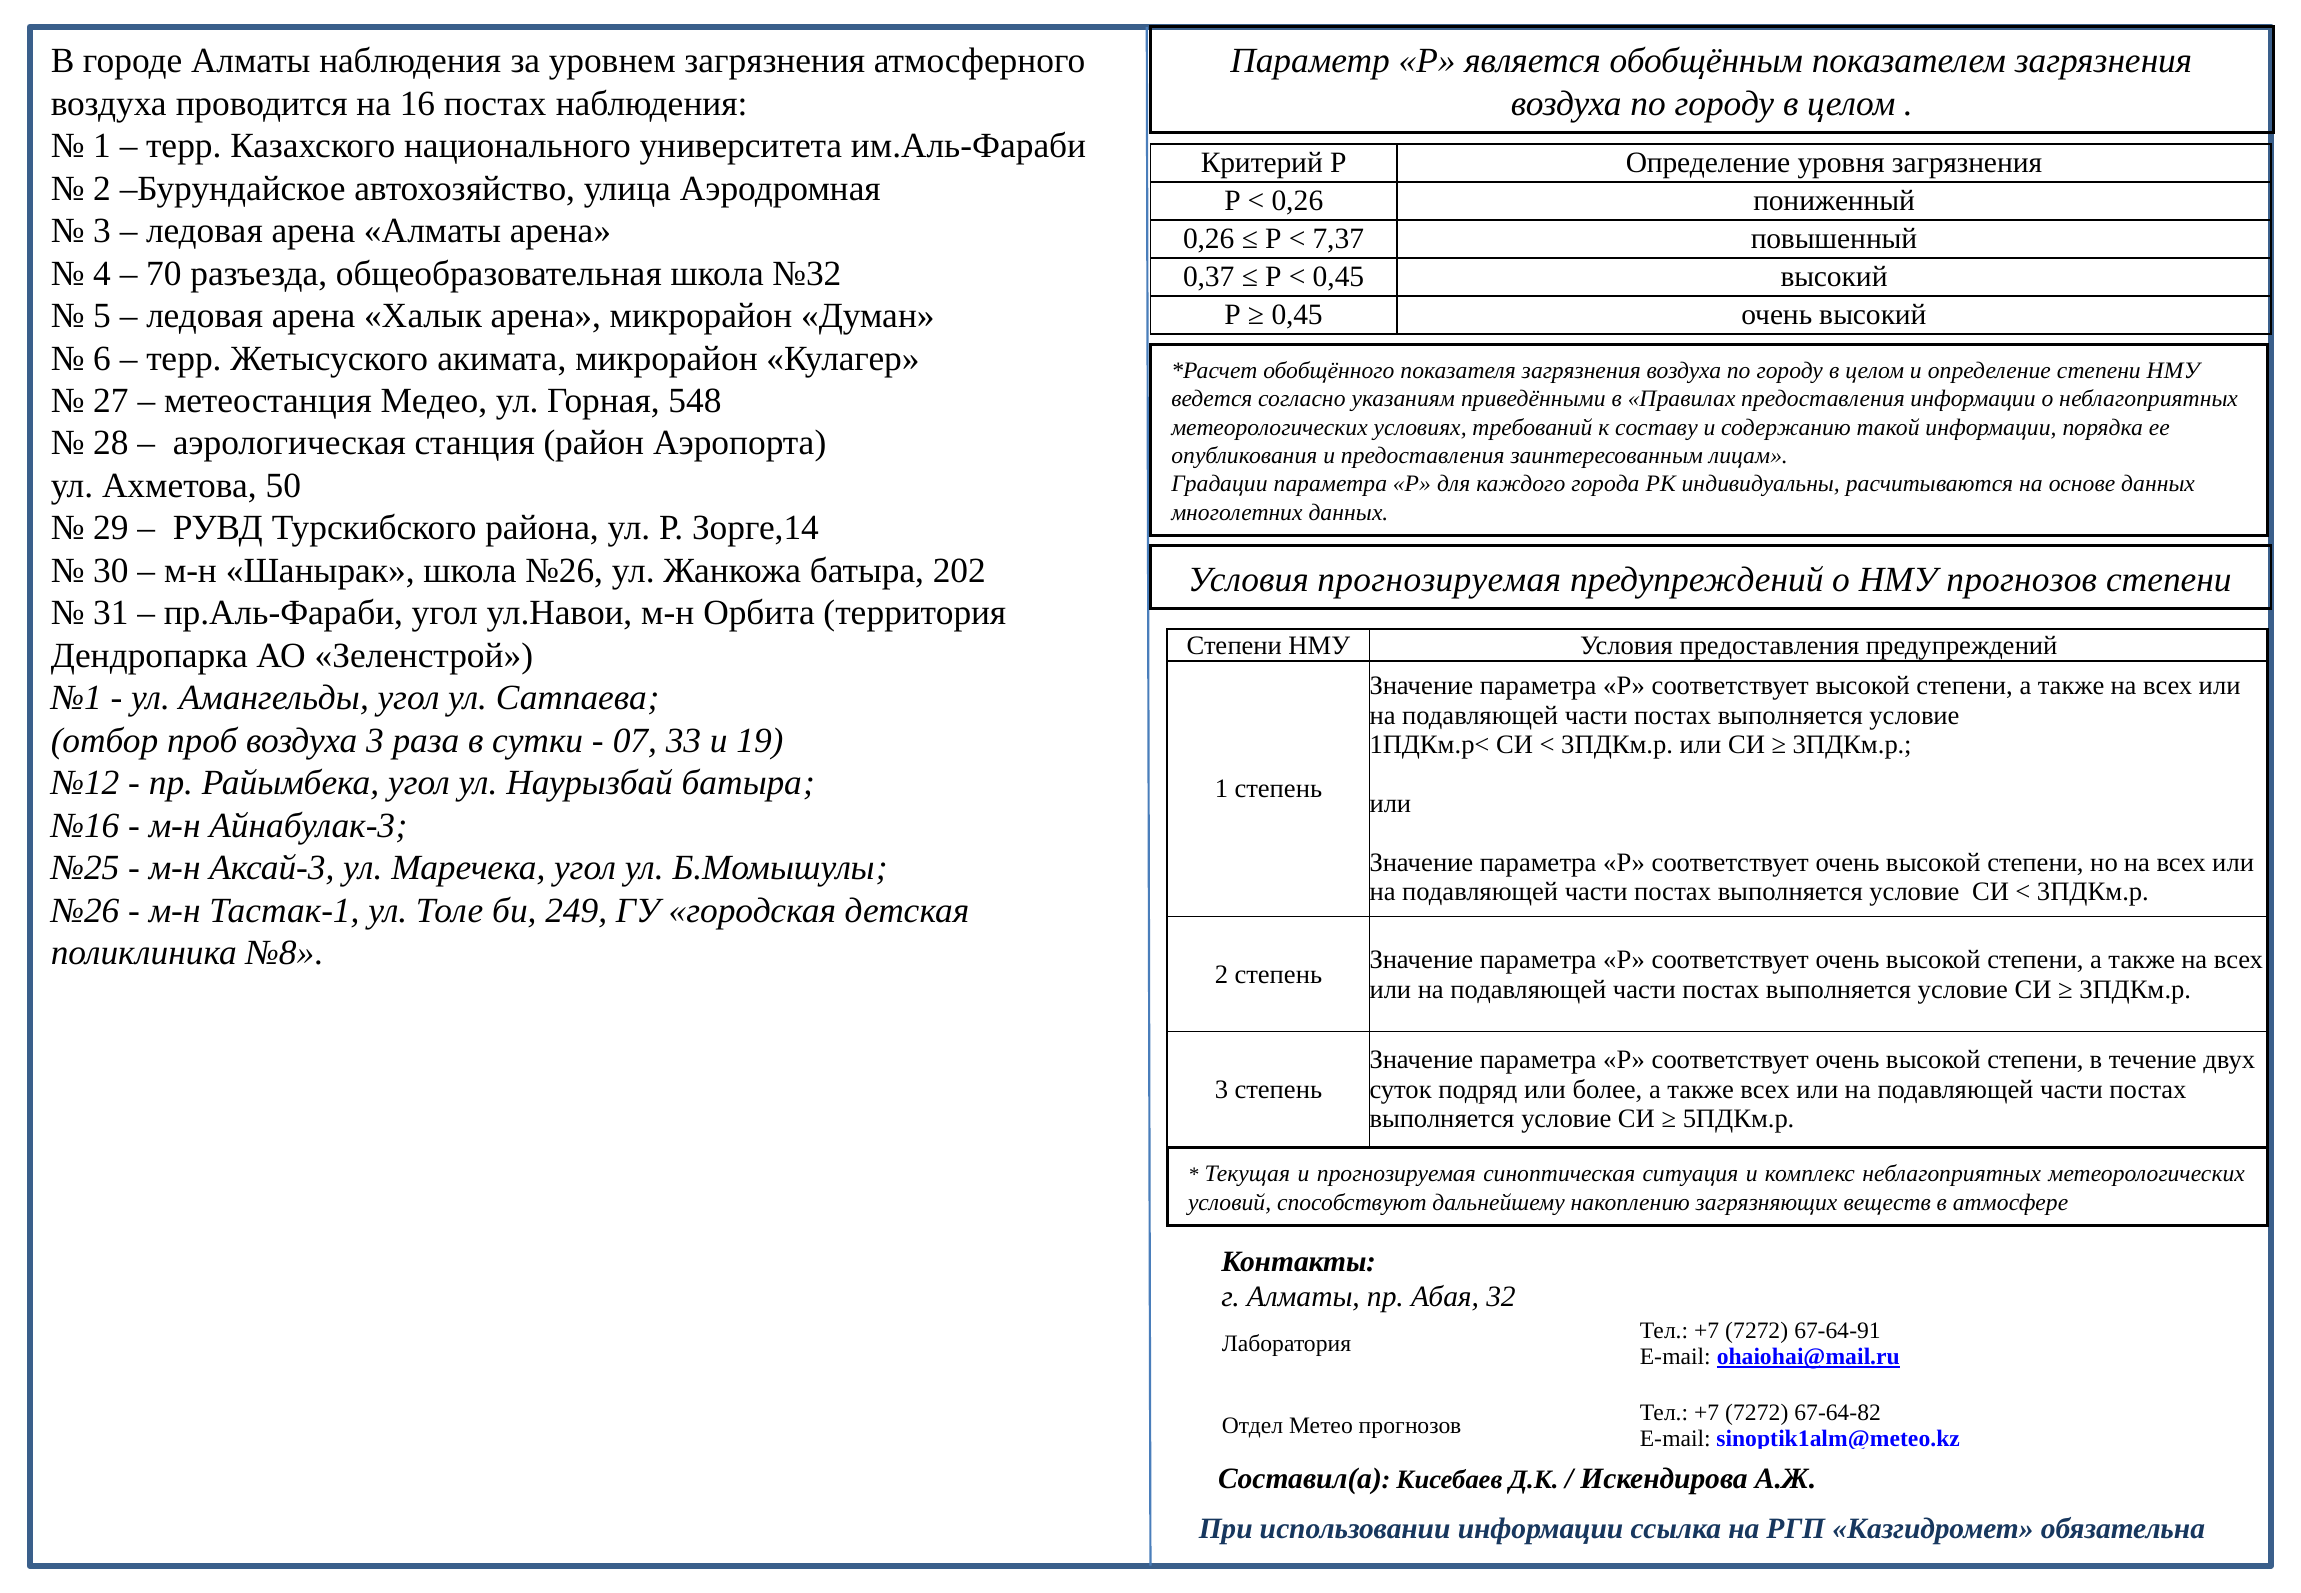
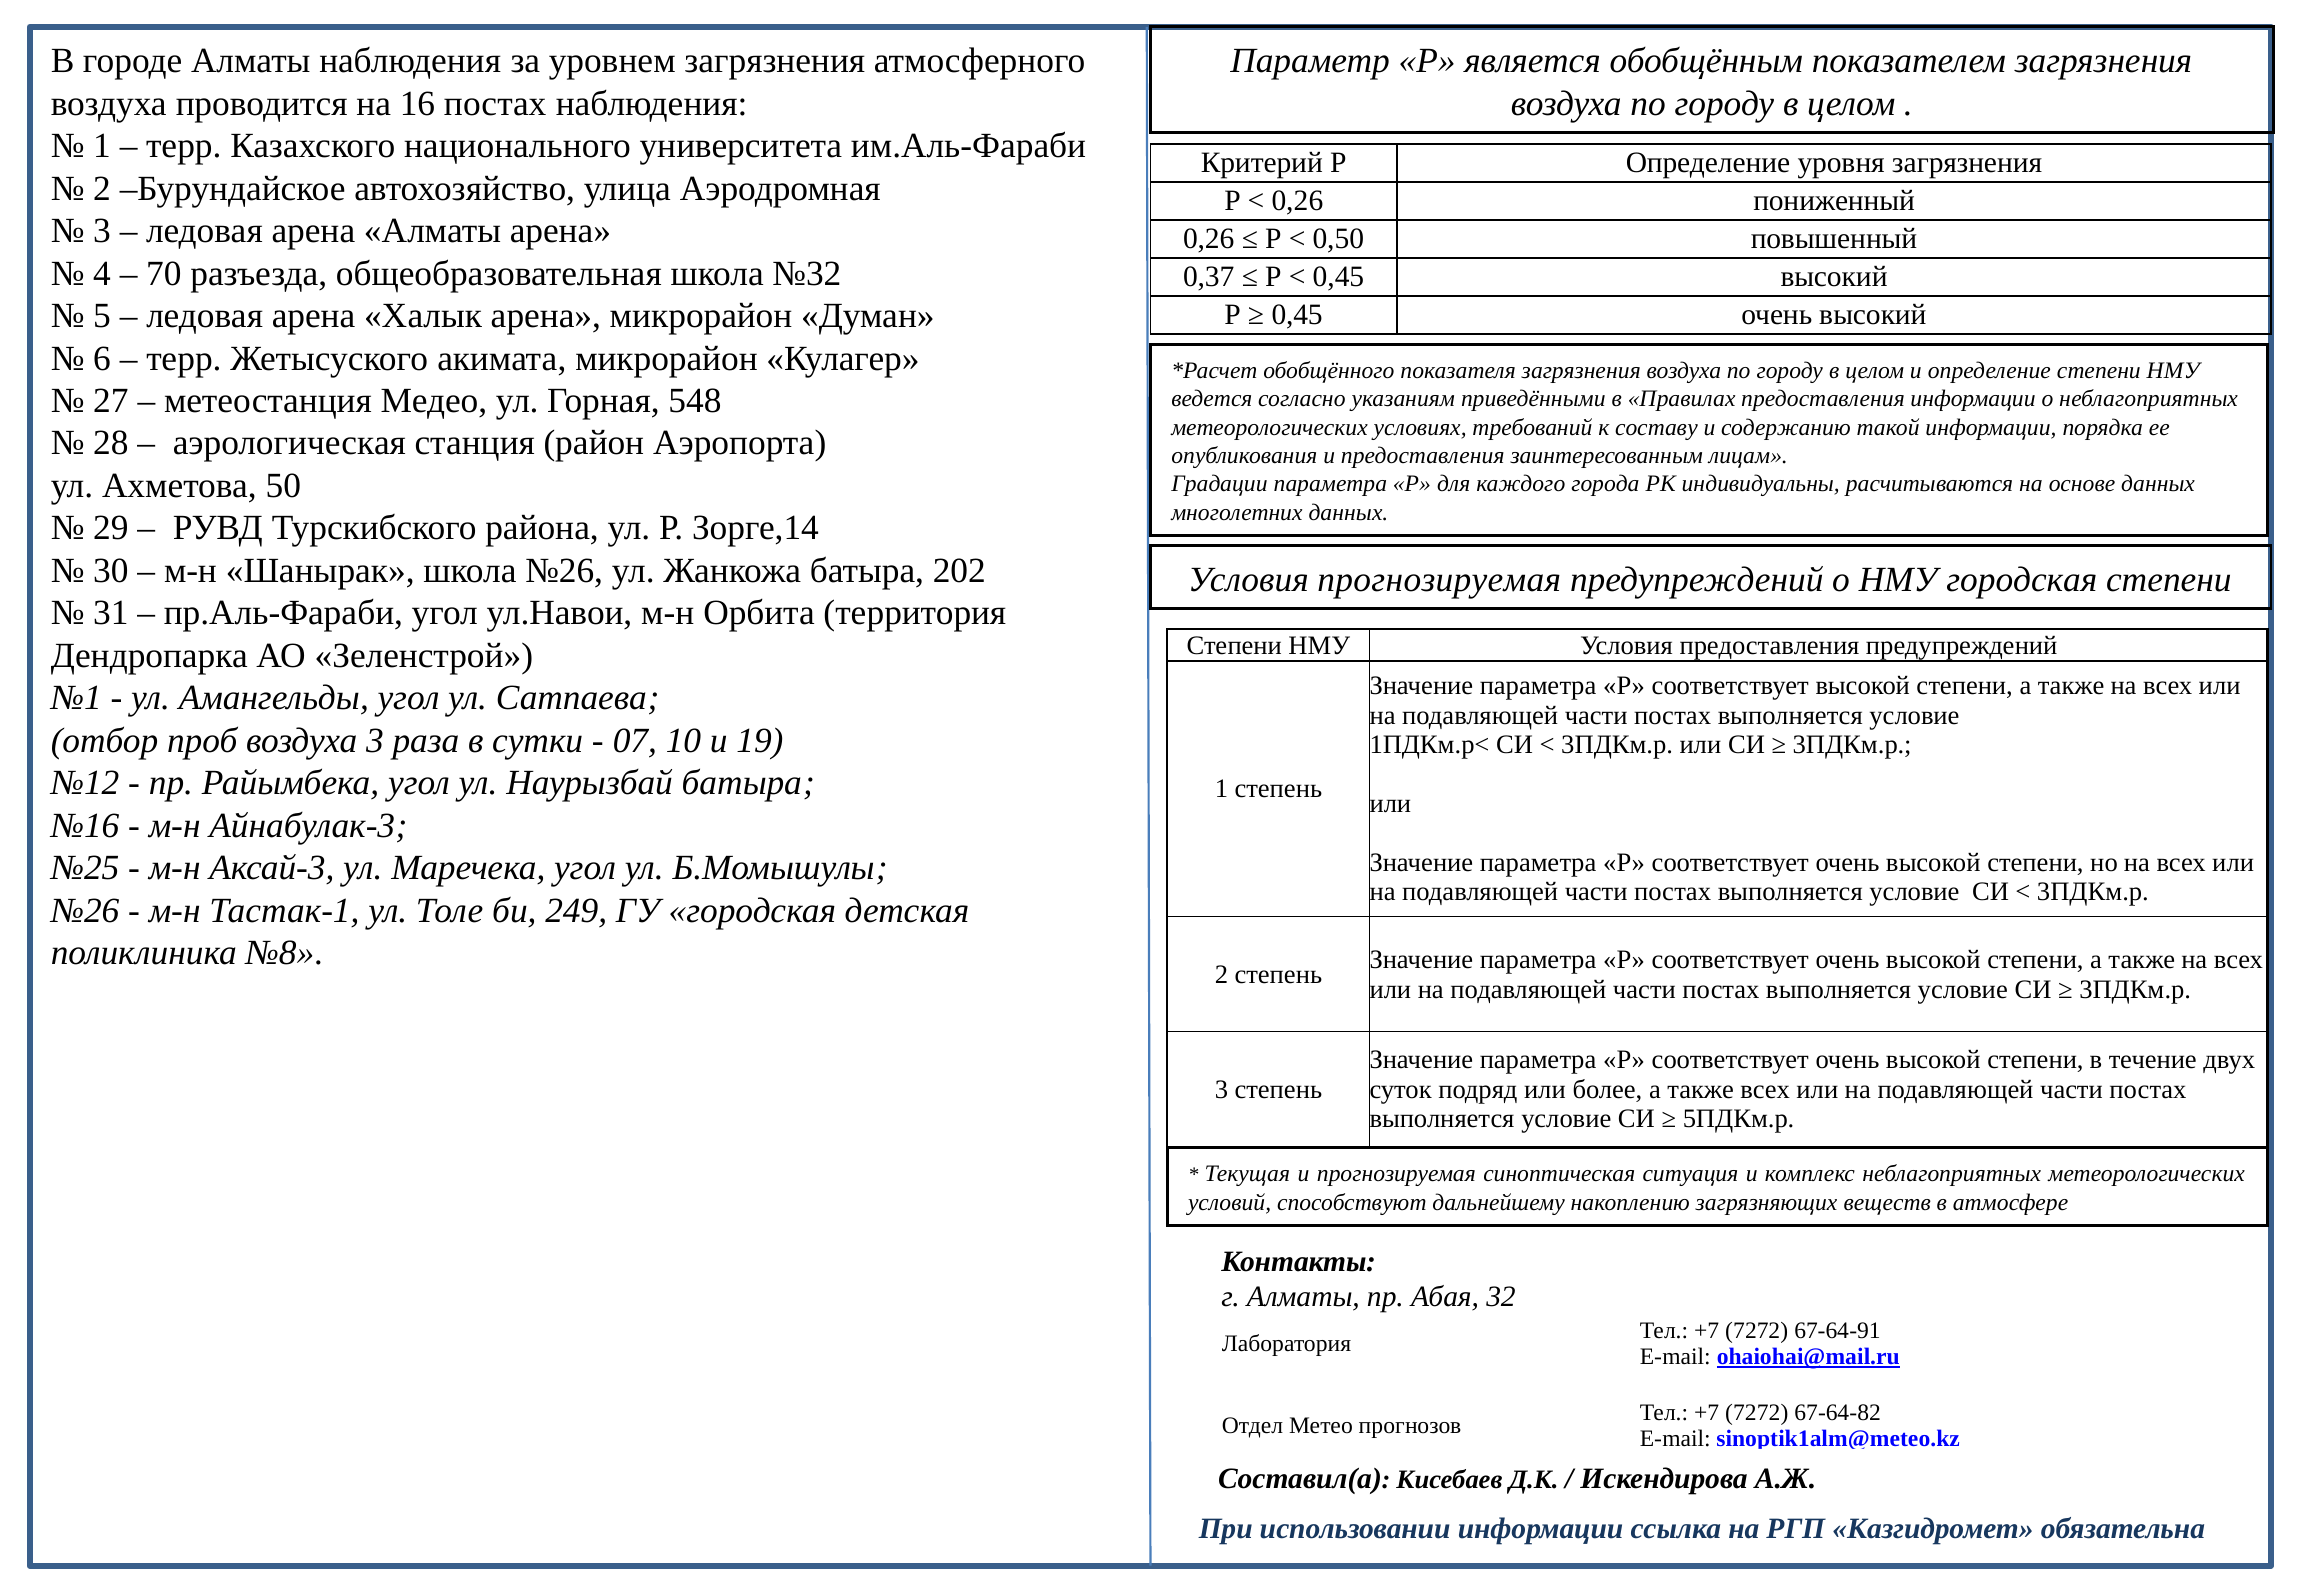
7,37: 7,37 -> 0,50 (1338, 239)
НМУ прогнозов: прогнозов -> городская (2022, 580)
33: 33 -> 10 (683, 741)
